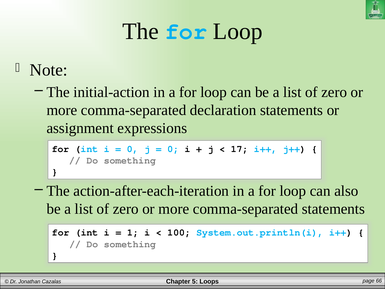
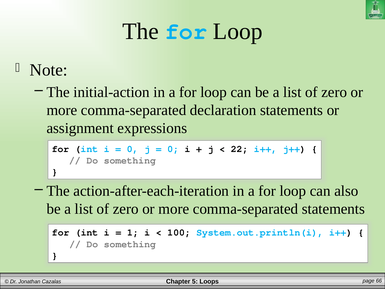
17: 17 -> 22 (240, 149)
